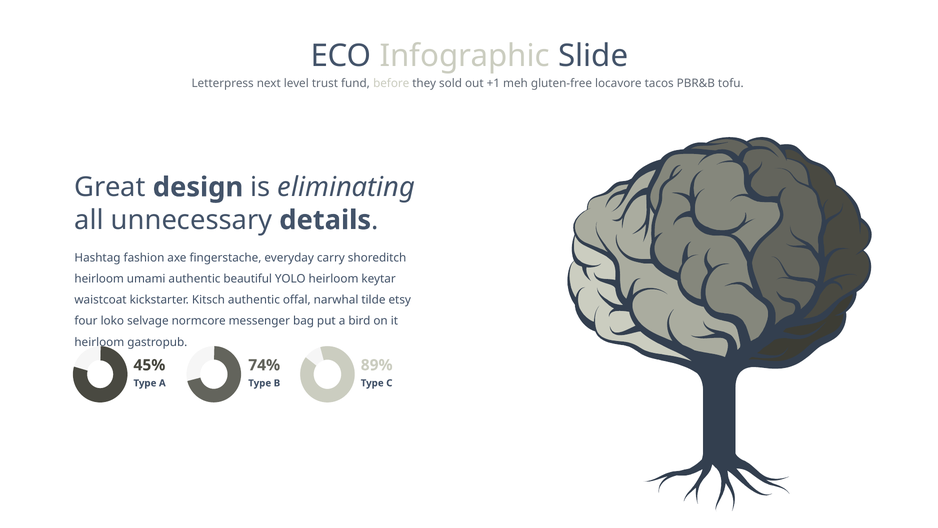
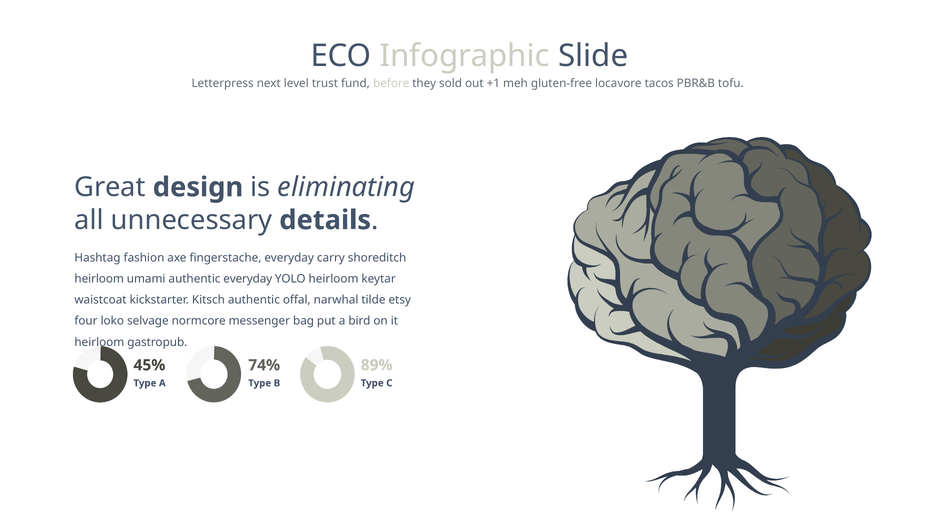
authentic beautiful: beautiful -> everyday (248, 279)
